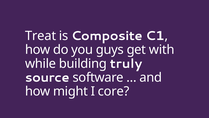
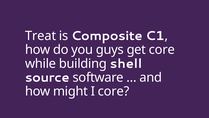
get with: with -> core (162, 50)
truly: truly -> shell (126, 63)
